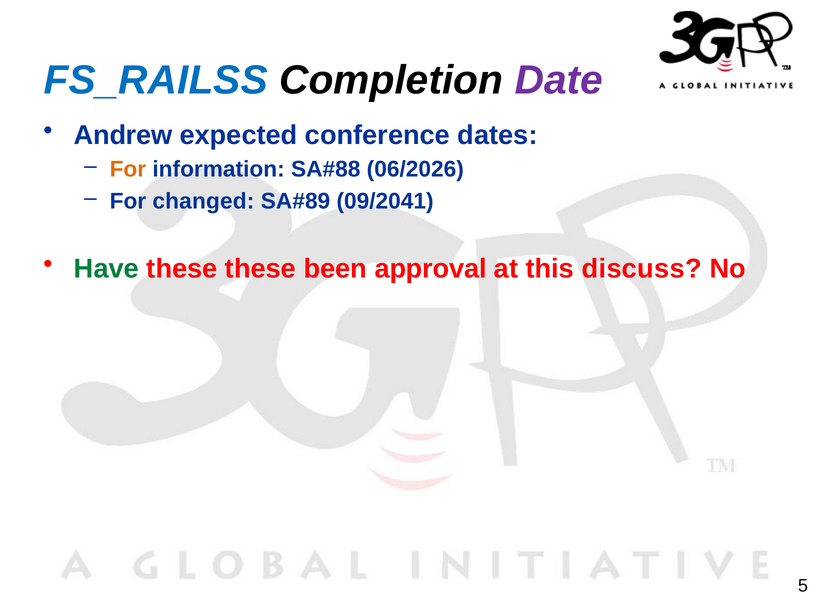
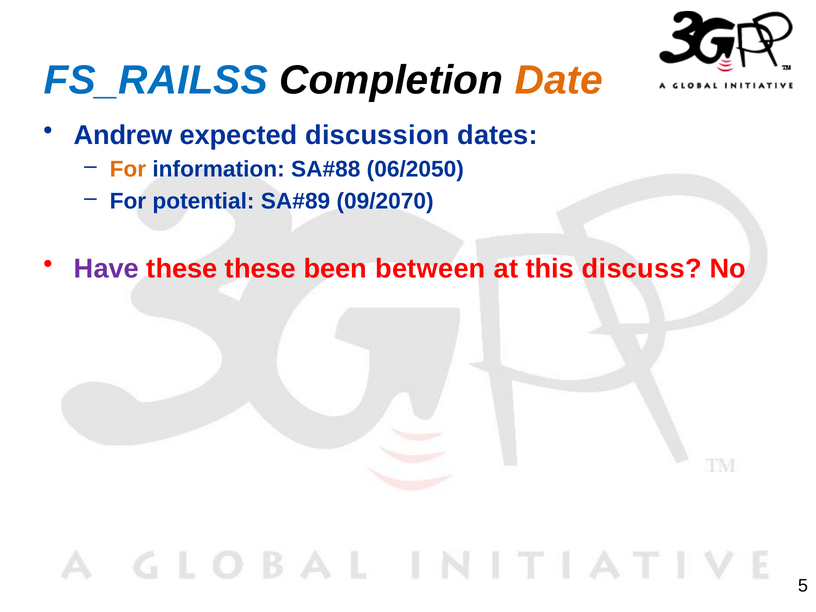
Date colour: purple -> orange (559, 80)
conference: conference -> discussion (377, 135)
06/2026: 06/2026 -> 06/2050 (415, 169)
changed: changed -> potential (203, 201)
09/2041: 09/2041 -> 09/2070 (385, 201)
Have colour: green -> purple (106, 269)
approval: approval -> between (430, 269)
